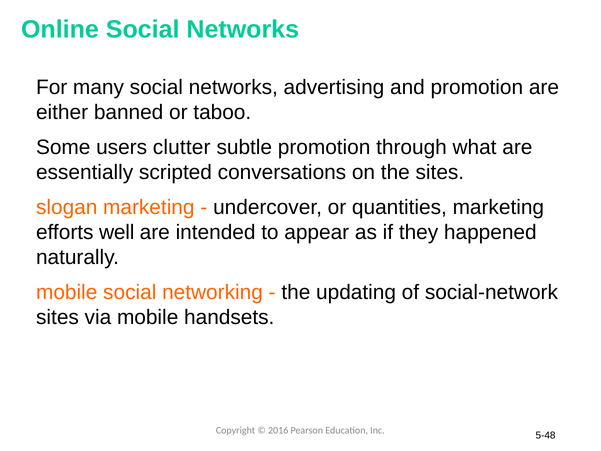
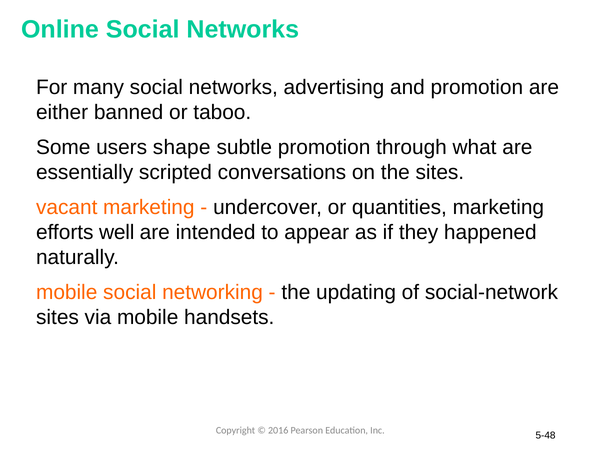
clutter: clutter -> shape (182, 147)
slogan: slogan -> vacant (67, 207)
